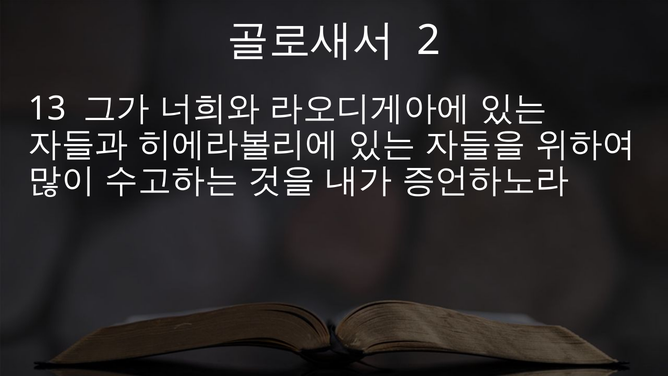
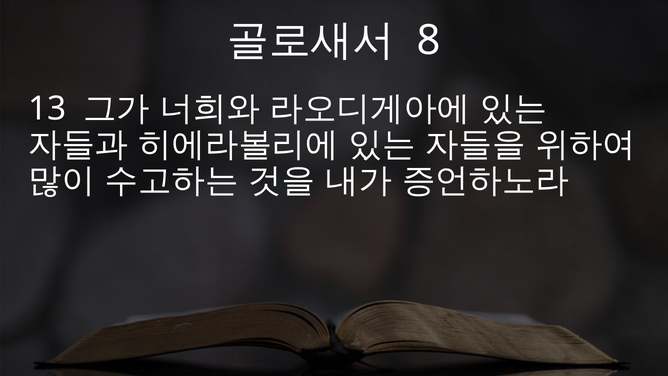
2: 2 -> 8 (429, 40)
